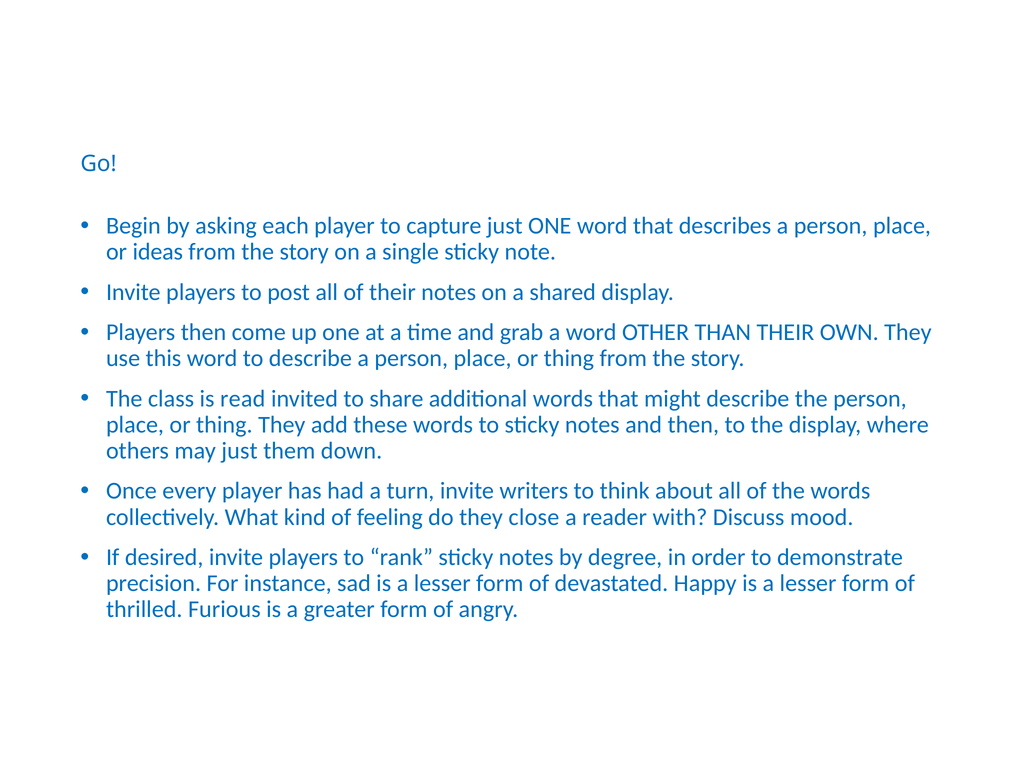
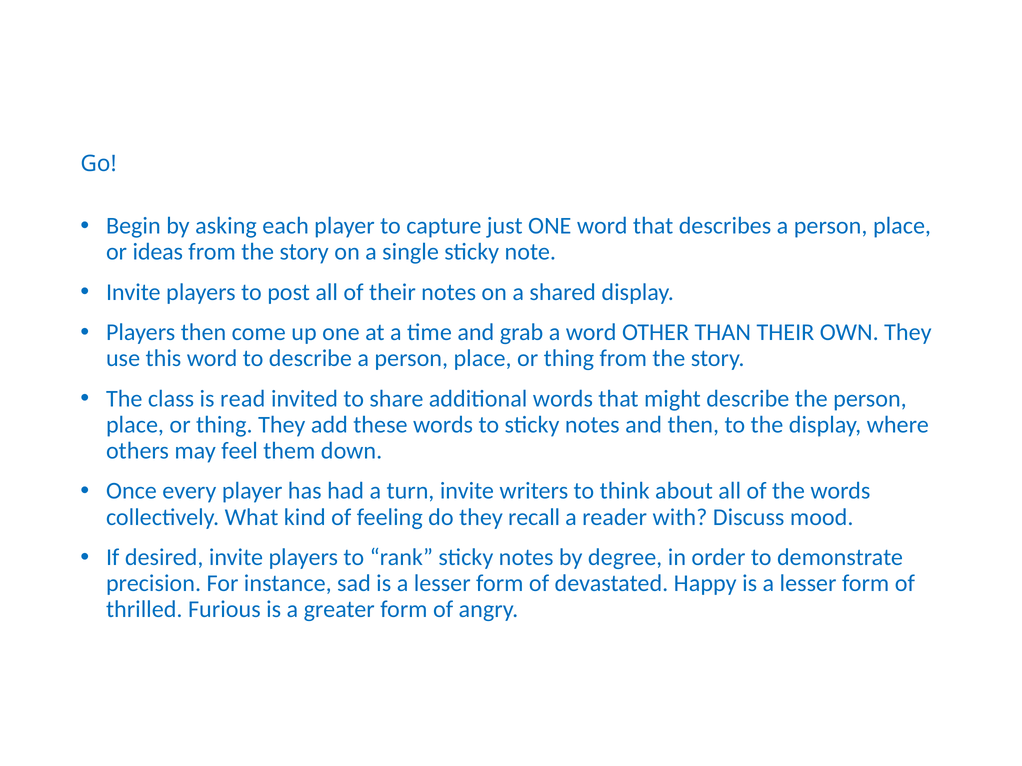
may just: just -> feel (240, 451)
close: close -> recall (534, 517)
